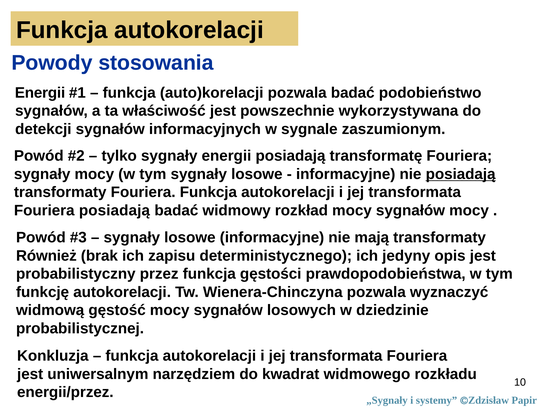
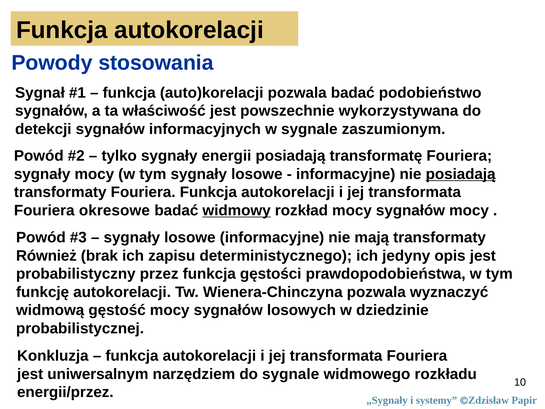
Energii: Energii -> Sygnał (40, 93)
Fouriera posiadają: posiadają -> okresowe (114, 210)
widmowy underline: none -> present (237, 210)
do kwadrat: kwadrat -> sygnale (291, 374)
